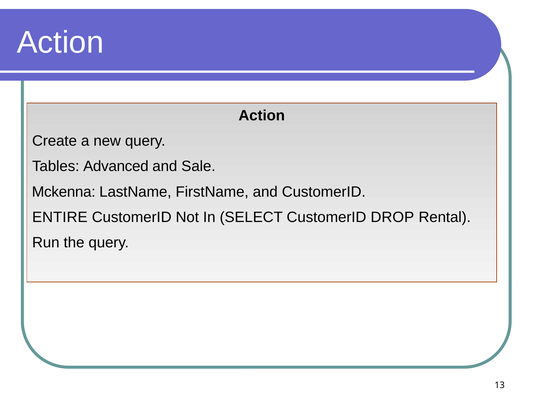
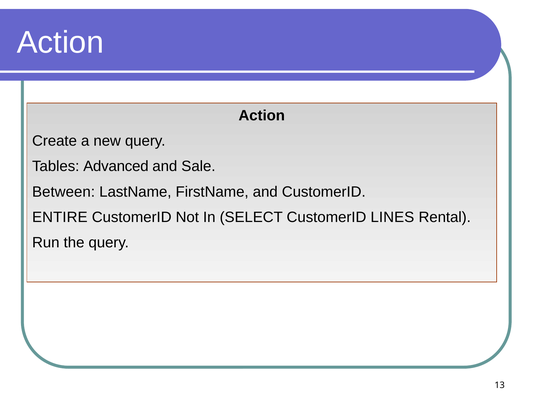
Mckenna: Mckenna -> Between (64, 192)
DROP: DROP -> LINES (392, 217)
